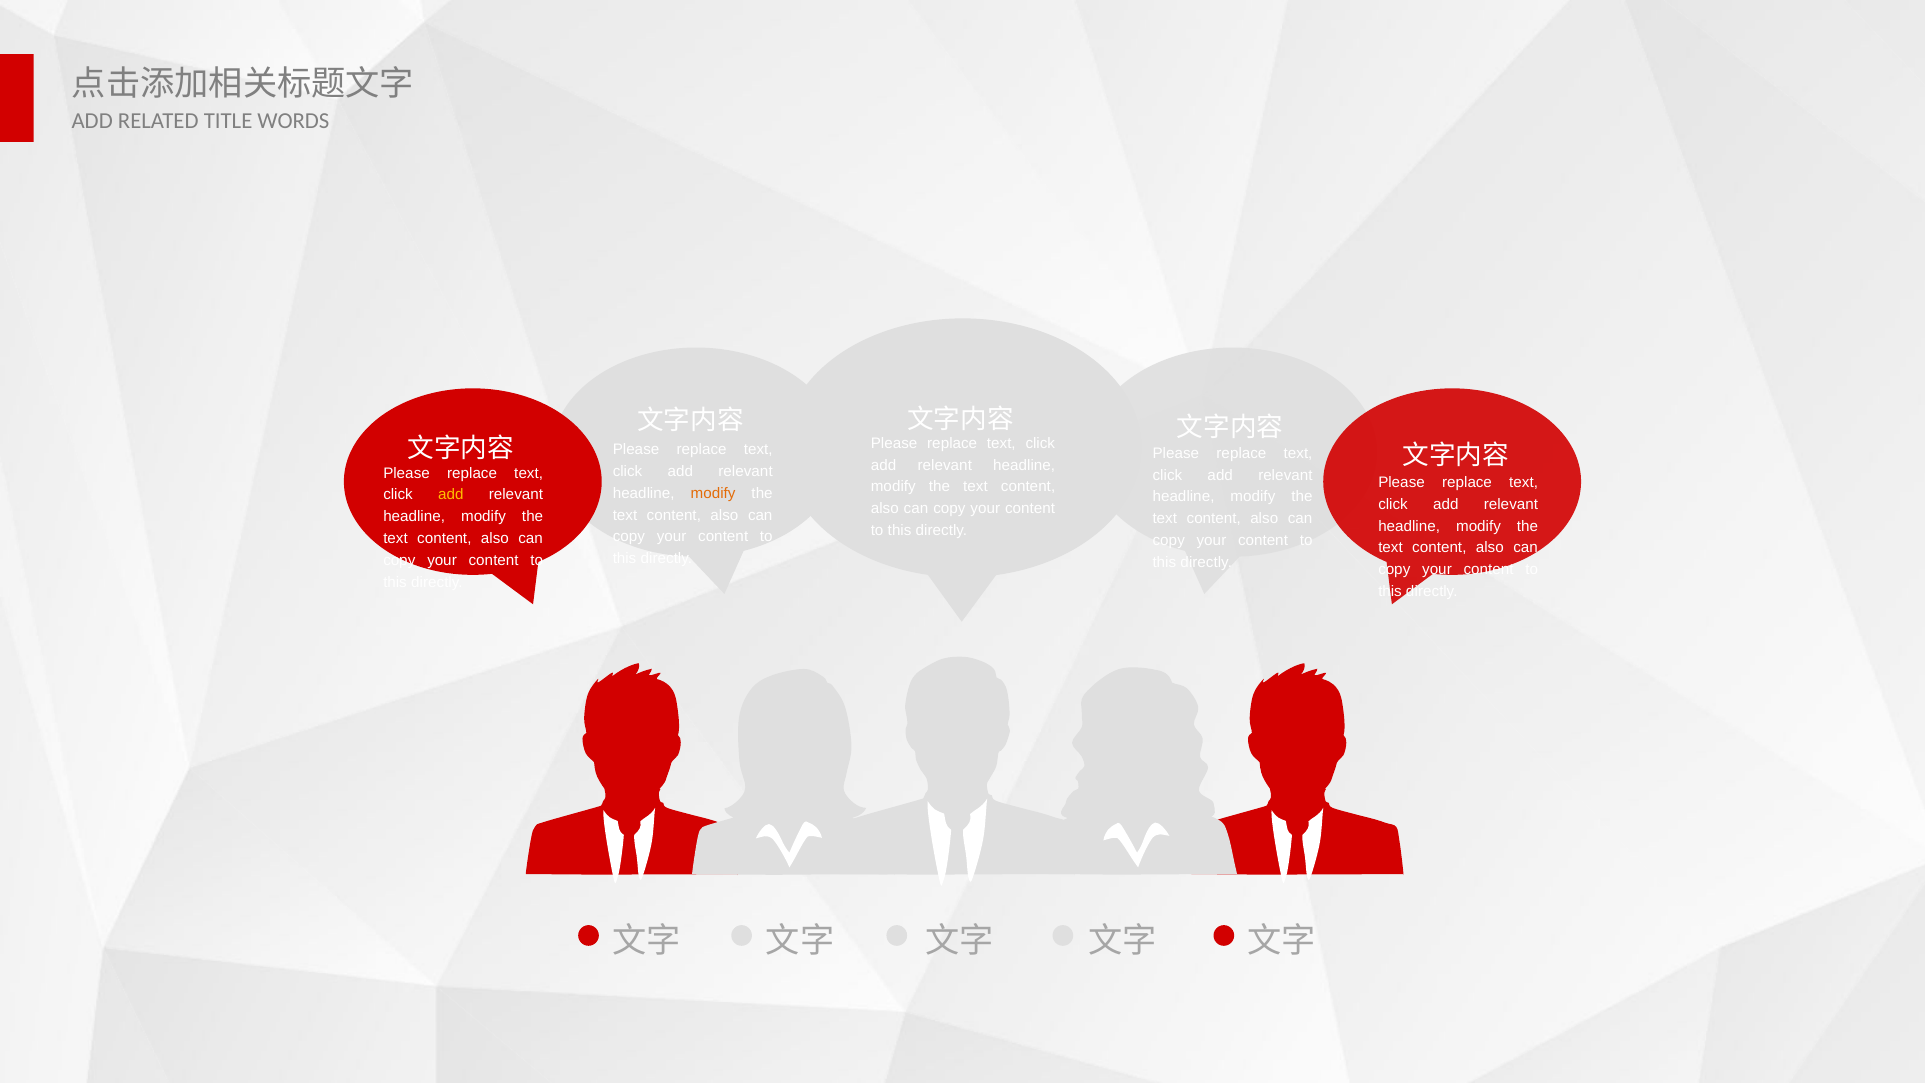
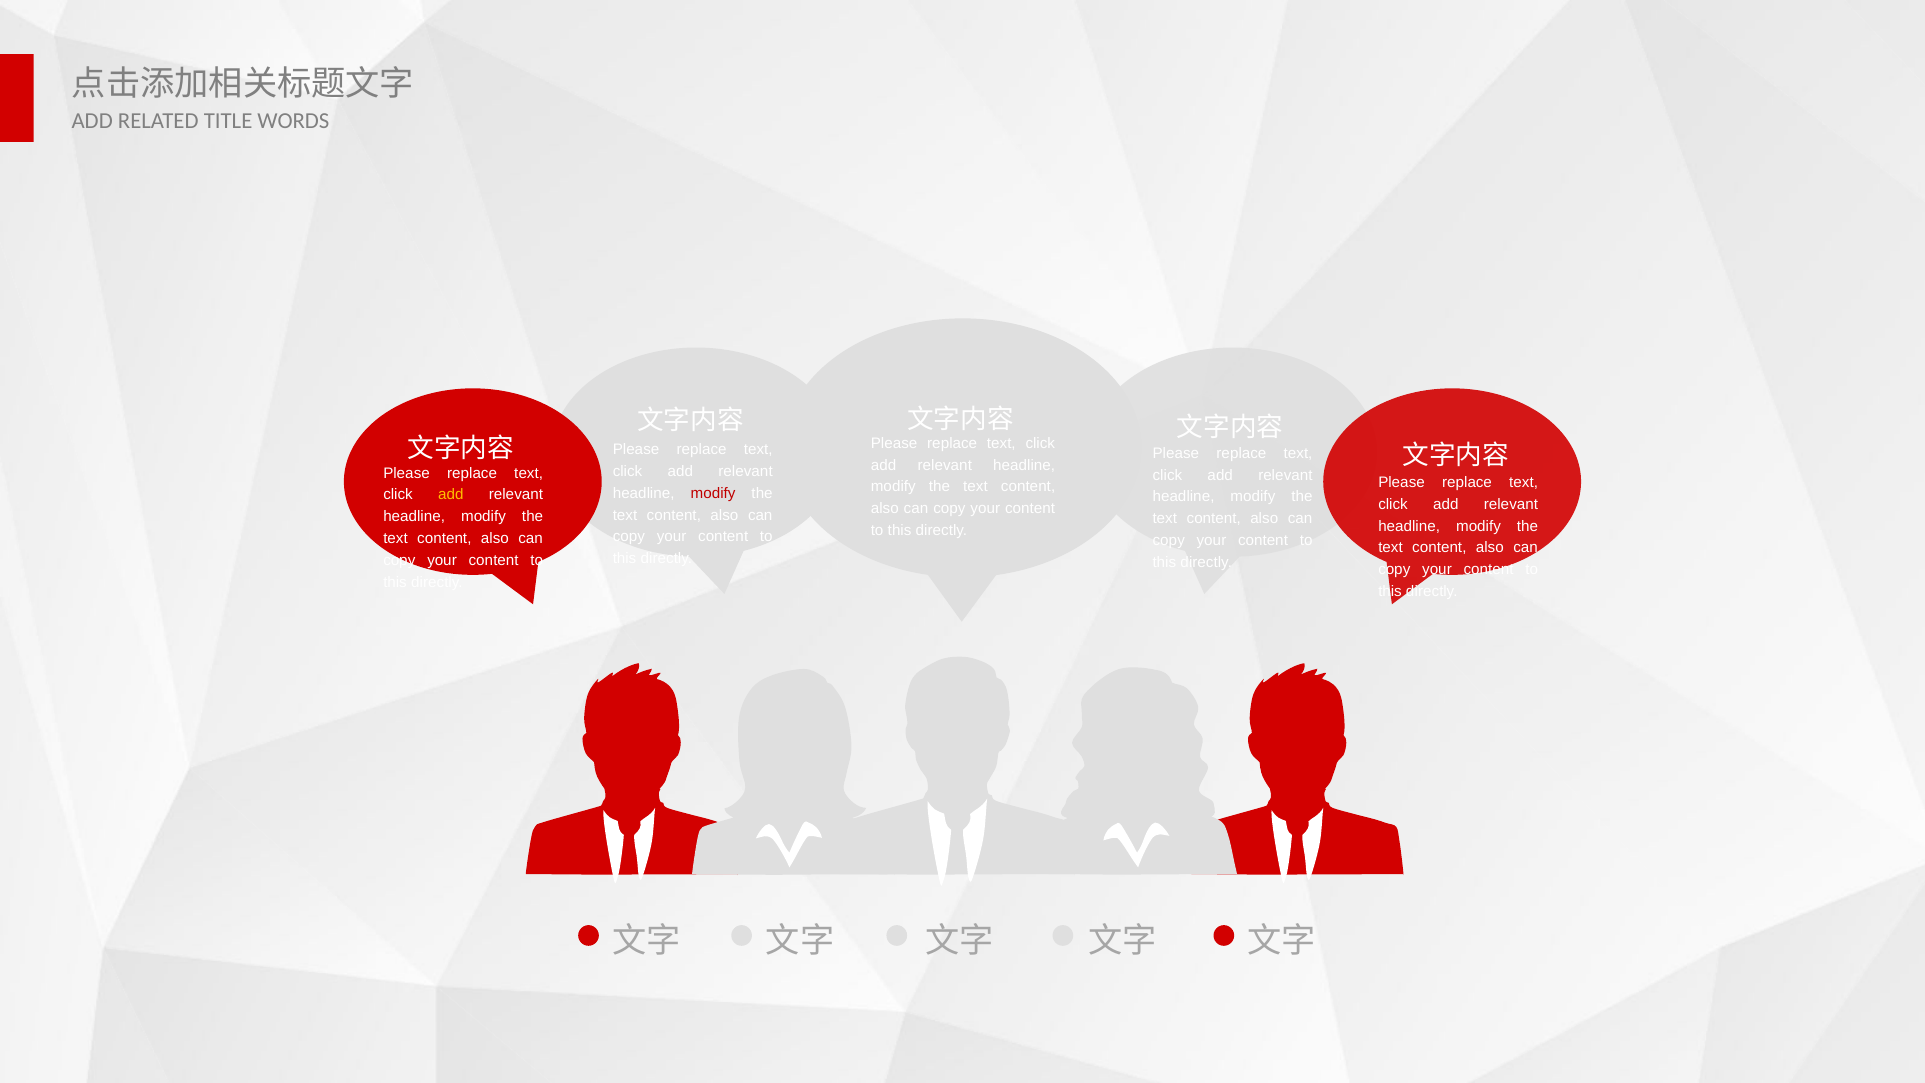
modify colour: orange -> red (713, 493)
